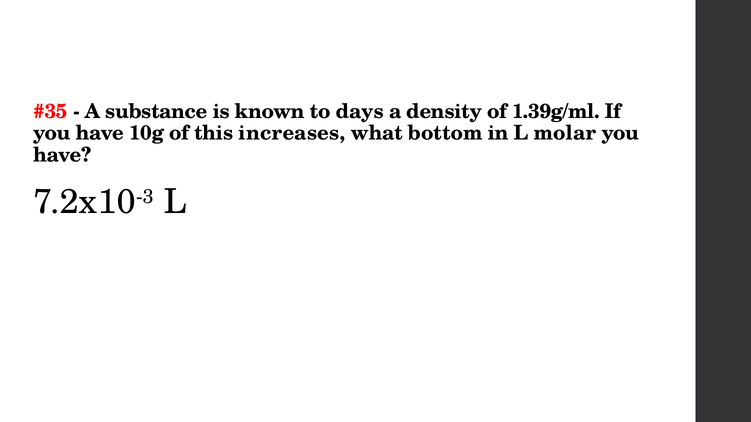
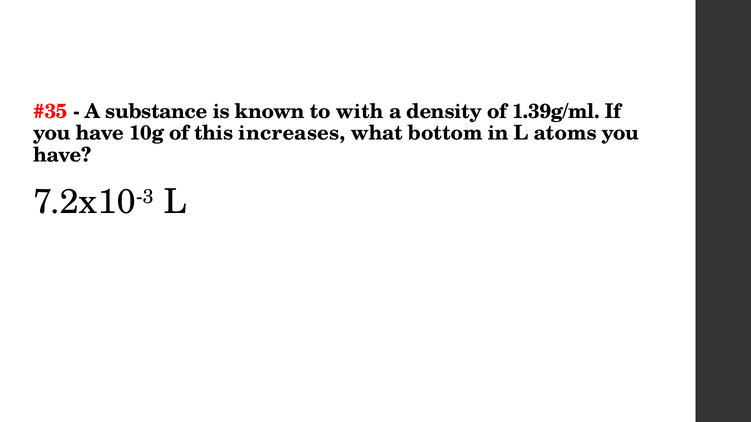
days: days -> with (360, 111)
molar: molar -> atoms (565, 133)
